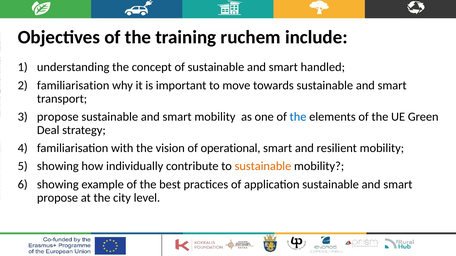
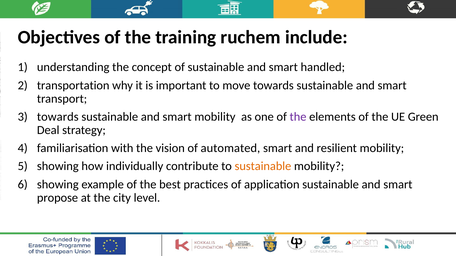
familiarisation: familiarisation -> transportation (73, 85)
propose: propose -> towards (58, 117)
the colour: blue -> purple (298, 117)
operational: operational -> automated (230, 148)
